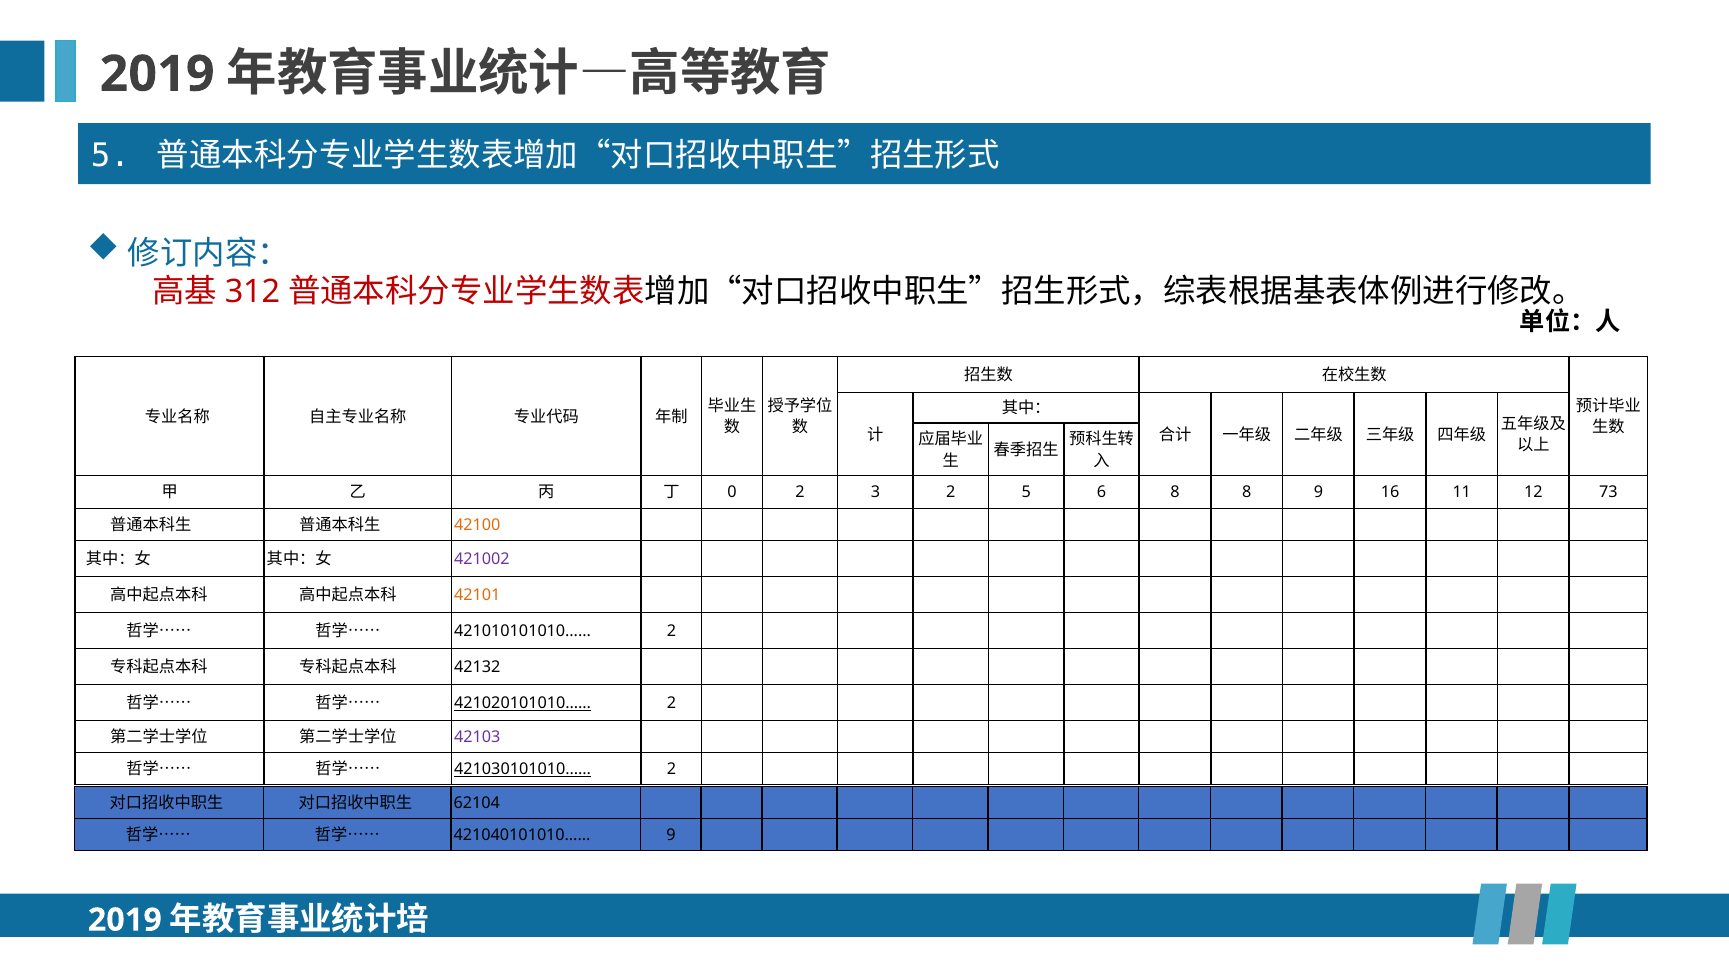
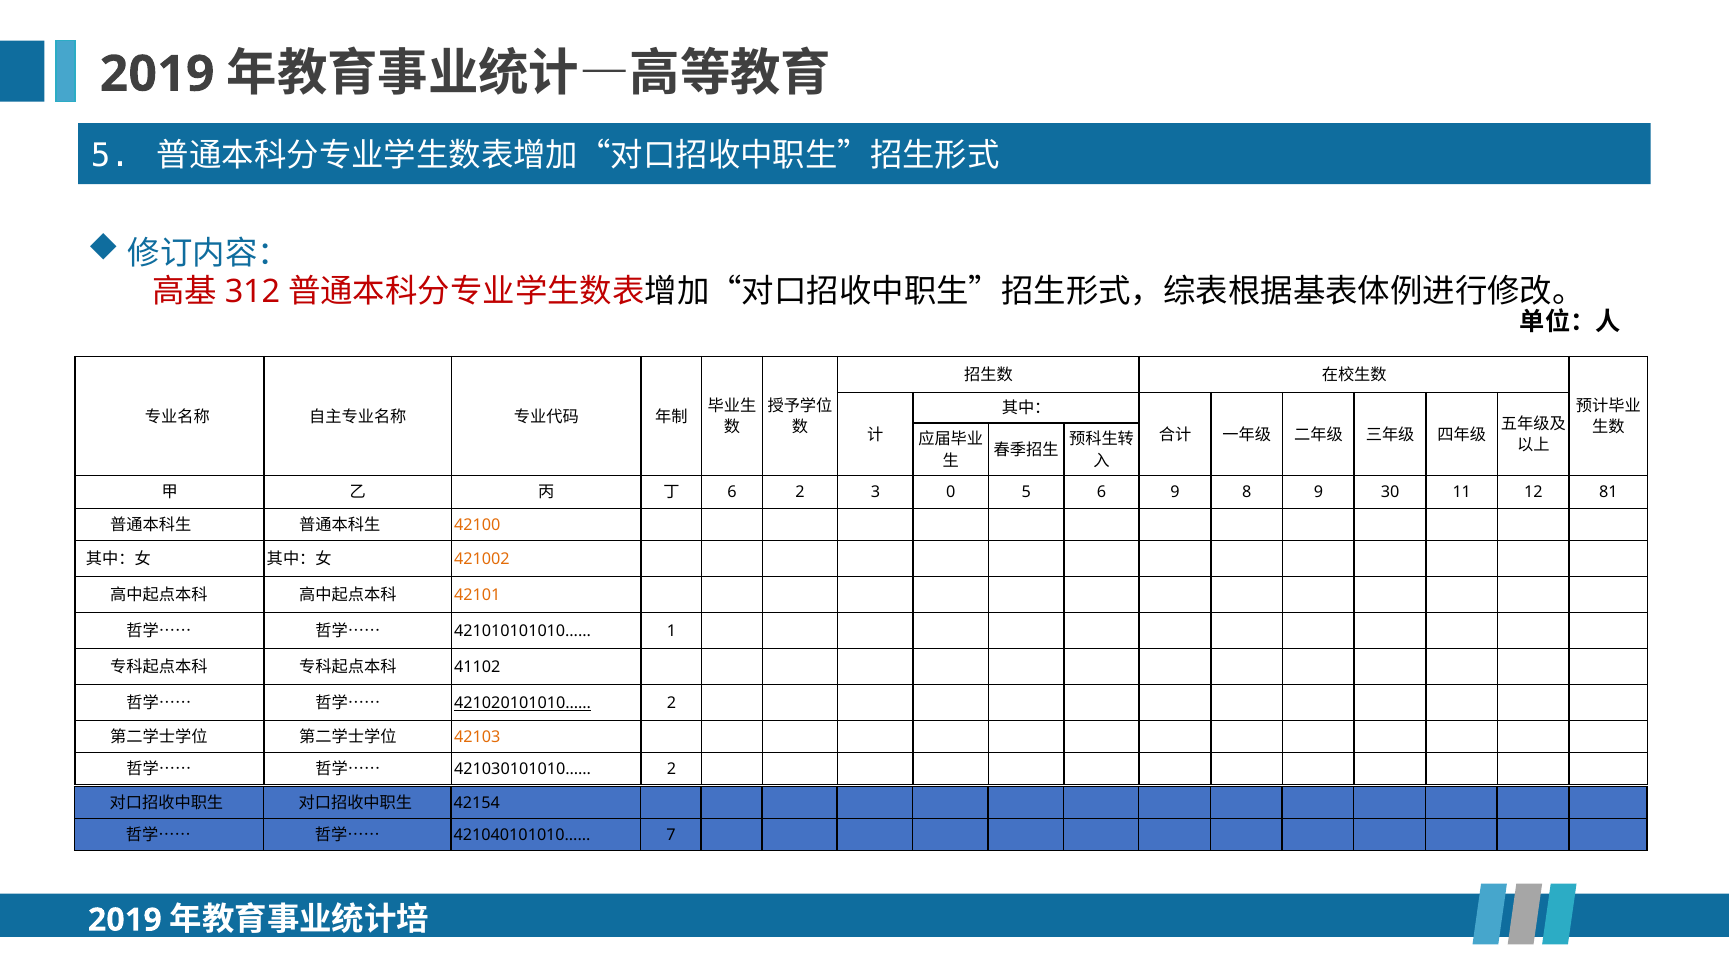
0: 0 -> 6 (732, 493)
3 2: 2 -> 0 (951, 493)
6 8: 8 -> 9 (1175, 493)
16: 16 -> 30 (1390, 493)
73: 73 -> 81 (1608, 493)
421002 colour: purple -> orange (482, 559)
421010101010…… 2: 2 -> 1 (671, 631)
42132: 42132 -> 41102 (477, 667)
42103 colour: purple -> orange (477, 738)
421030101010…… underline: present -> none (523, 770)
62104: 62104 -> 42154 (477, 804)
421040101010…… 9: 9 -> 7 (671, 836)
